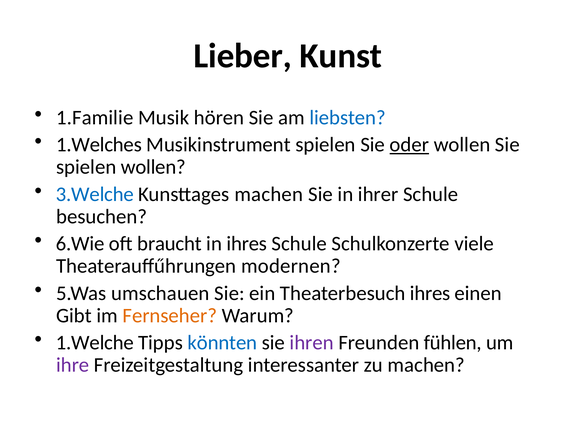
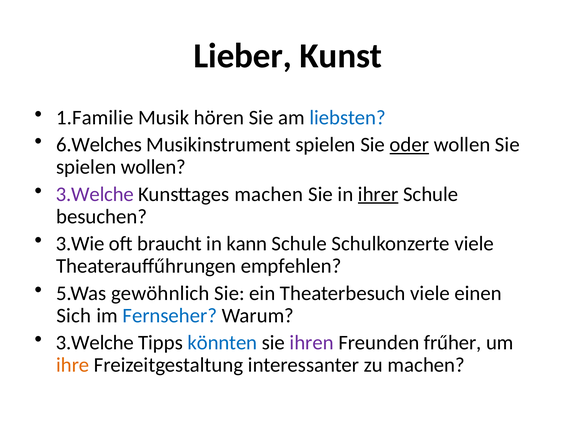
1.Welches: 1.Welches -> 6.Welches (99, 145)
3.Welche colour: blue -> purple (95, 194)
ihrer underline: none -> present (378, 194)
6.Wie: 6.Wie -> 3.Wie (80, 244)
in ihres: ihres -> kann (247, 244)
modernen: modernen -> empfehlen (291, 266)
umschauen: umschauen -> gewöhnlich (160, 293)
Theaterbesuch ihres: ihres -> viele (430, 293)
Gibt: Gibt -> Sich (74, 316)
Fernseher colour: orange -> blue (170, 316)
1.Welche: 1.Welche -> 3.Welche (95, 343)
fühlen: fühlen -> frűher (453, 343)
ihre colour: purple -> orange (73, 365)
